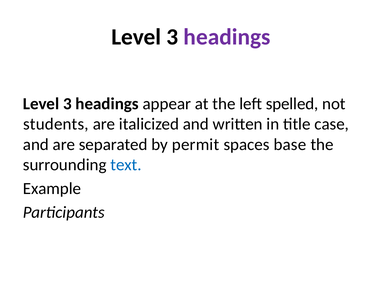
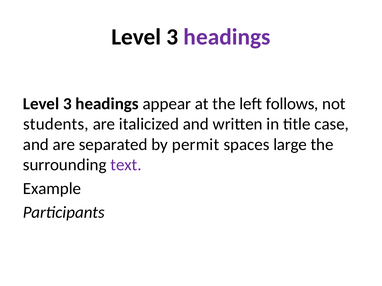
spelled: spelled -> follows (292, 104)
base: base -> large (290, 145)
text colour: blue -> purple (126, 165)
